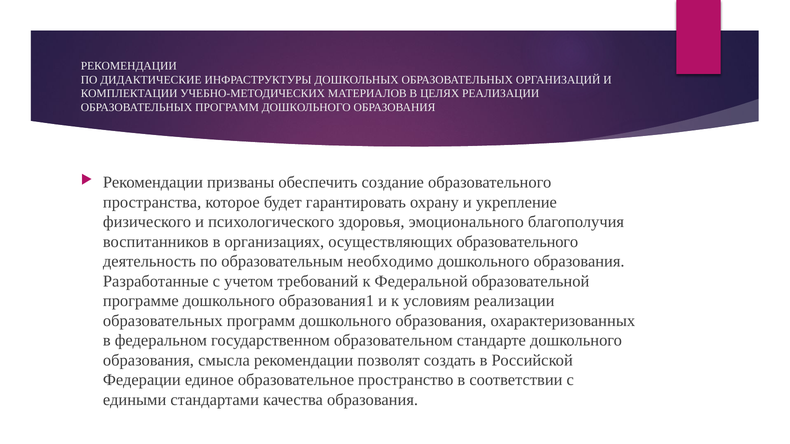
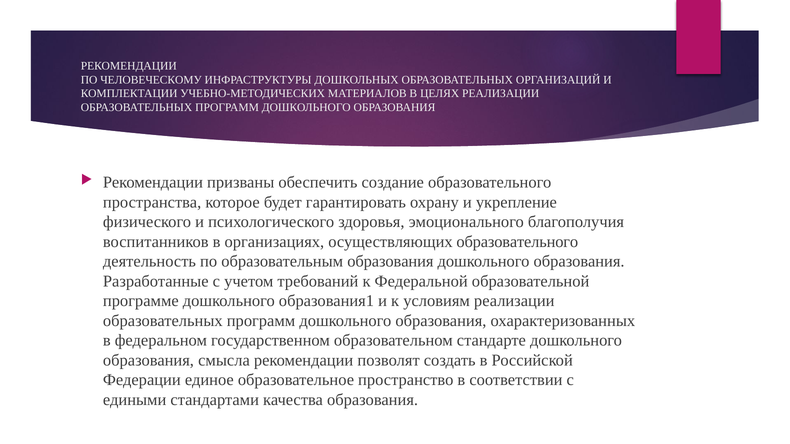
ДИДАКТИЧЕСКИЕ: ДИДАКТИЧЕСКИЕ -> ЧЕЛОВЕЧЕСКОМУ (151, 80)
образовательным необходимо: необходимо -> образования (390, 262)
